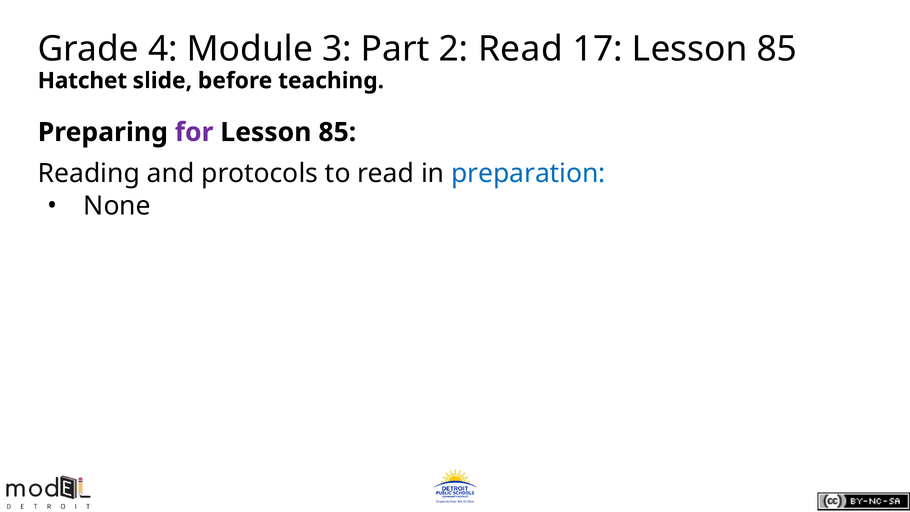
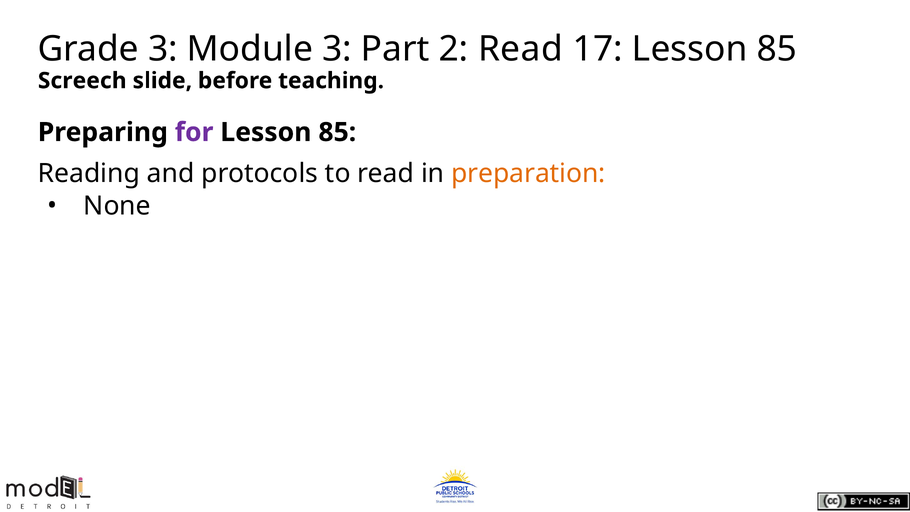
Grade 4: 4 -> 3 (163, 49)
Hatchet: Hatchet -> Screech (82, 81)
preparation colour: blue -> orange (528, 174)
